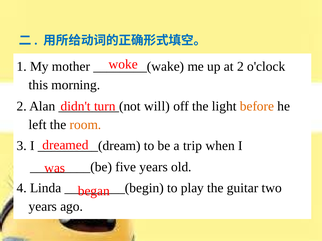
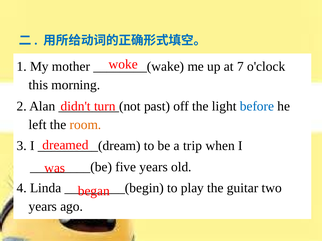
at 2: 2 -> 7 (240, 67)
will: will -> past (157, 106)
before colour: orange -> blue (257, 106)
